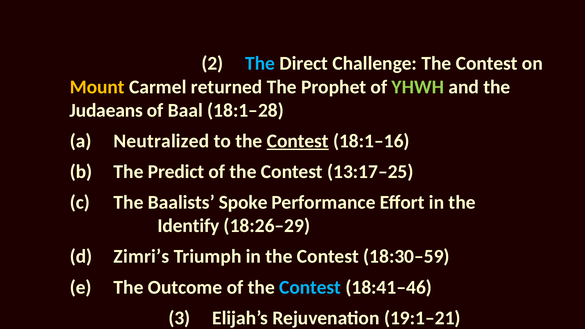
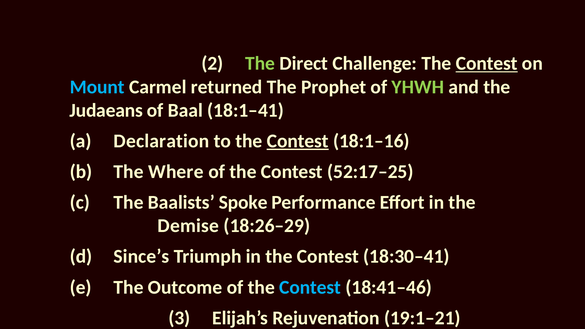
The colour: light blue -> light green (260, 64)
Contest underline: none -> present (487, 64)
Mount colour: yellow -> light blue (97, 87)
18:1–28: 18:1–28 -> 18:1–41 (246, 110)
Neutralized: Neutralized -> Declaration (161, 141)
Predict: Predict -> Where (176, 172)
13:17–25: 13:17–25 -> 52:17–25 (370, 172)
Identify: Identify -> Demise (188, 226)
Zimri’s: Zimri’s -> Since’s (141, 257)
18:30–59: 18:30–59 -> 18:30–41 (406, 257)
